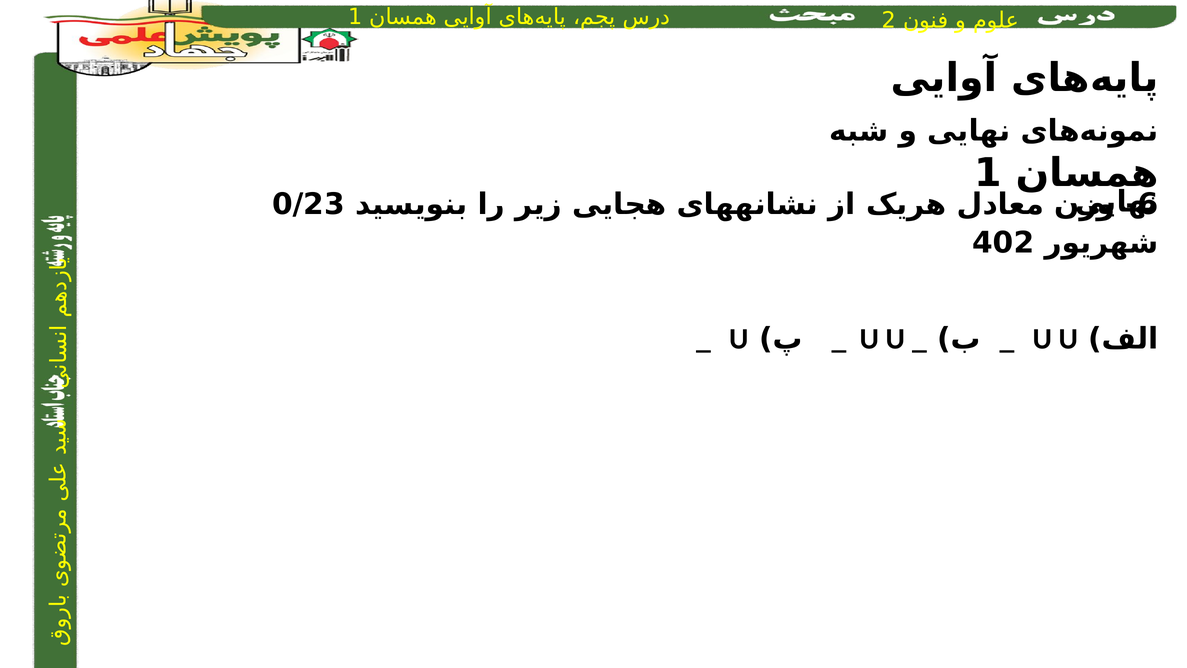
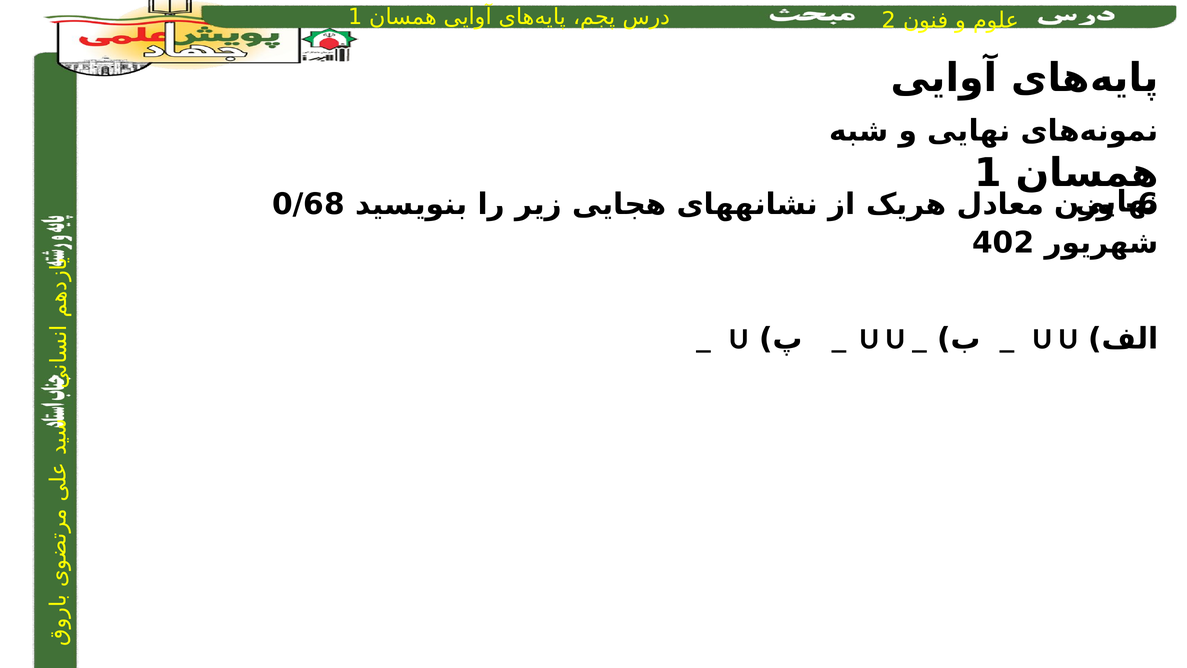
0/23: 0/23 -> 0/68 (308, 205)
